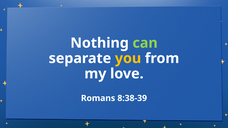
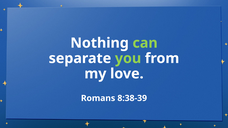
you colour: yellow -> light green (128, 58)
